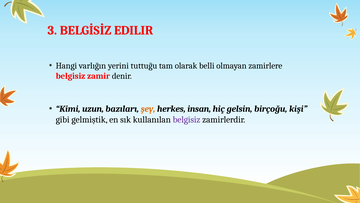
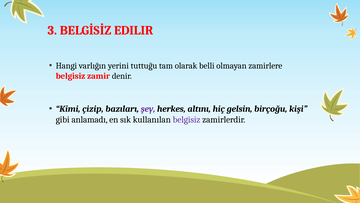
uzun: uzun -> çizip (93, 109)
şey colour: orange -> purple (148, 109)
insan: insan -> altını (199, 109)
gelmiştik: gelmiştik -> anlamadı (90, 119)
